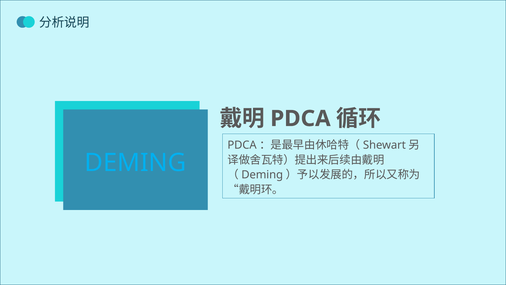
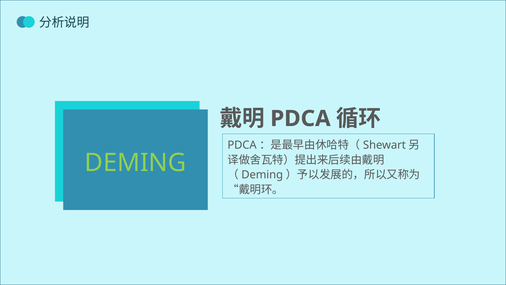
DEMING colour: light blue -> light green (135, 162)
